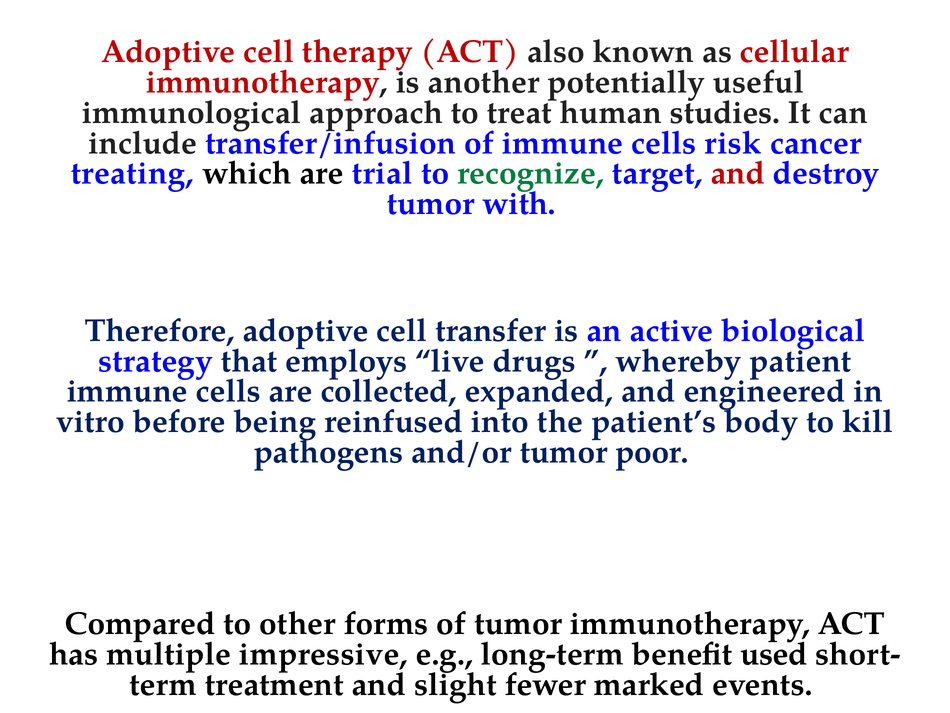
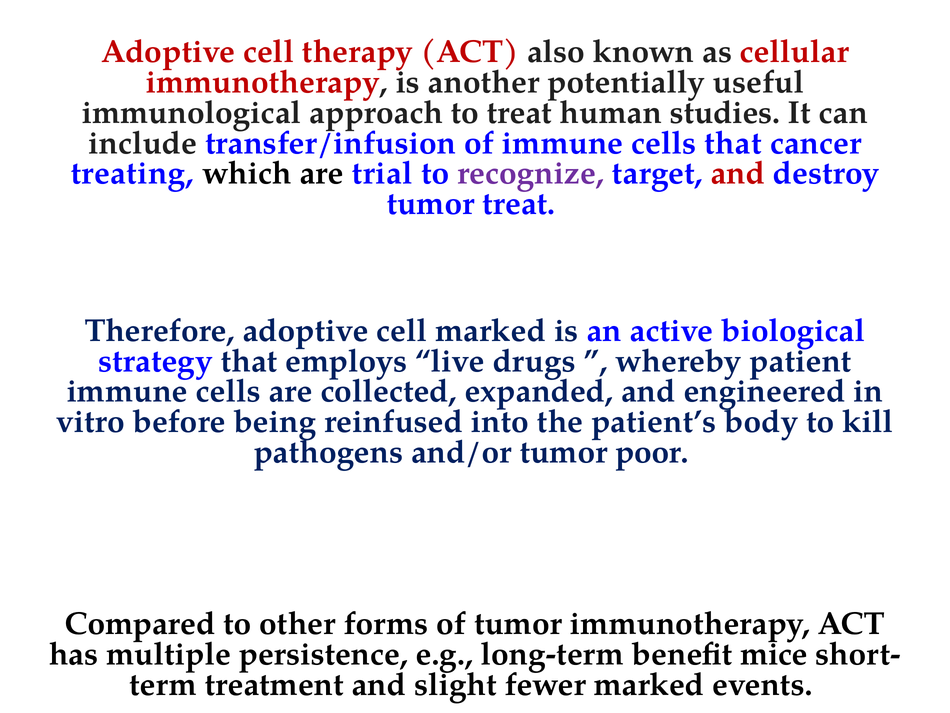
cells risk: risk -> that (733, 143)
recognize colour: green -> purple (531, 173)
tumor with: with -> treat (519, 204)
cell transfer: transfer -> marked (491, 330)
impressive: impressive -> persistence (323, 654)
used: used -> mice (774, 654)
